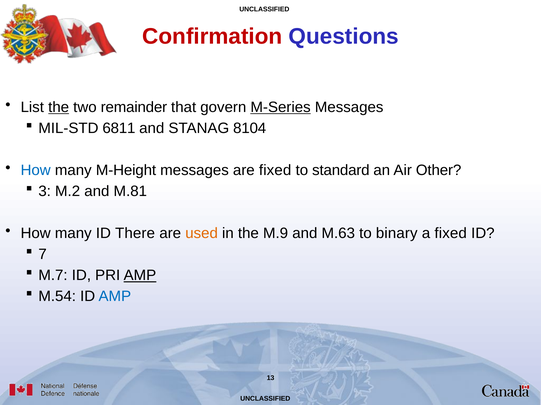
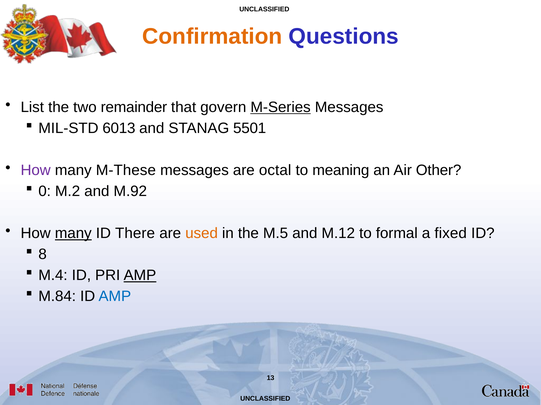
Confirmation colour: red -> orange (212, 36)
the underline: present -> none (59, 107)
6811: 6811 -> 6013 (119, 128)
8104: 8104 -> 5501 (250, 128)
How colour: blue -> purple (36, 171)
M-Height: M-Height -> M-These (126, 171)
are fixed: fixed -> octal (275, 171)
standard: standard -> meaning (341, 171)
3: 3 -> 0 (45, 192)
M.81: M.81 -> M.92 (130, 192)
many underline: none -> present (73, 234)
M.9: M.9 -> M.5 (276, 234)
M.63: M.63 -> M.12 (338, 234)
binary: binary -> formal (397, 234)
7: 7 -> 8 (43, 255)
M.7: M.7 -> M.4 (53, 276)
M.54: M.54 -> M.84 (57, 297)
